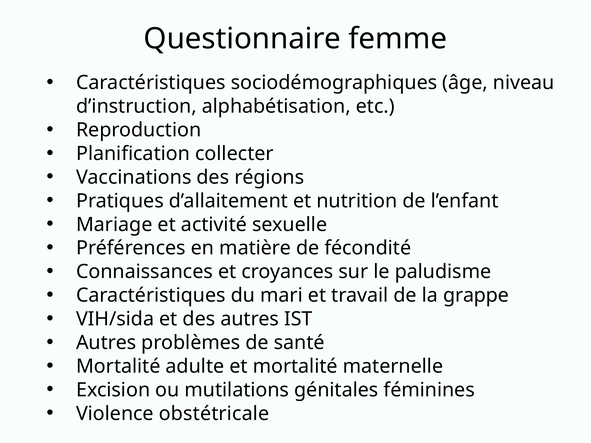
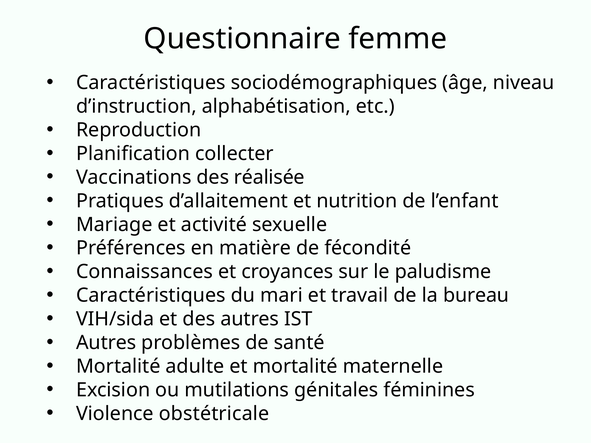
régions: régions -> réalisée (269, 177)
grappe: grappe -> bureau (476, 296)
